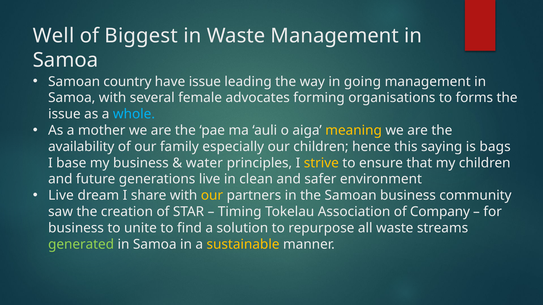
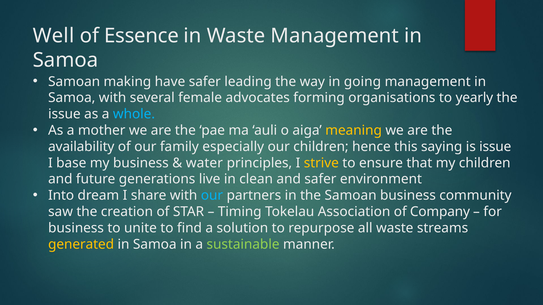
Biggest: Biggest -> Essence (141, 36)
country: country -> making (127, 82)
have issue: issue -> safer (205, 82)
forms: forms -> yearly (474, 98)
is bags: bags -> issue (495, 147)
Live: Live -> Into (61, 196)
our colour: yellow -> light blue (212, 196)
generated colour: light green -> yellow (81, 245)
sustainable colour: yellow -> light green (243, 245)
